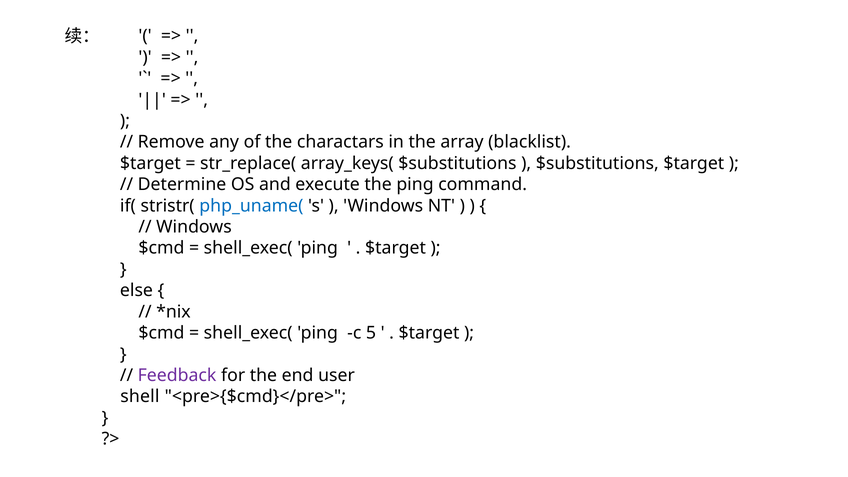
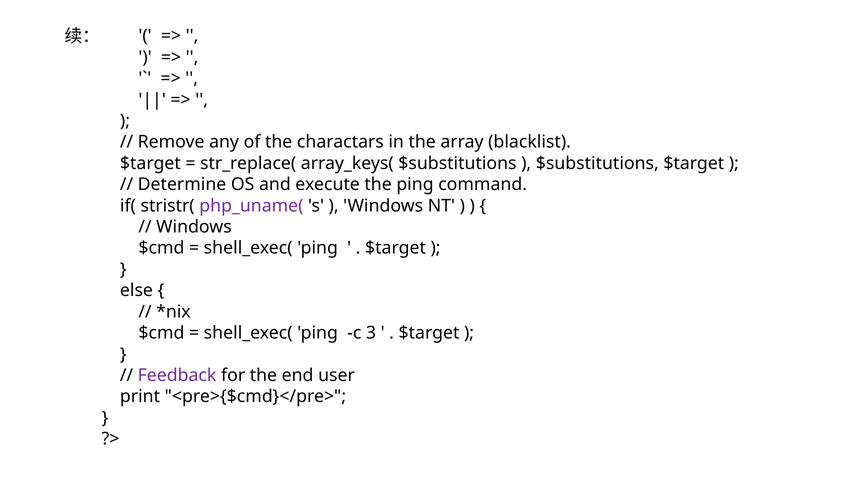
php_uname( colour: blue -> purple (251, 206)
5: 5 -> 3 (371, 333)
shell: shell -> print (140, 397)
